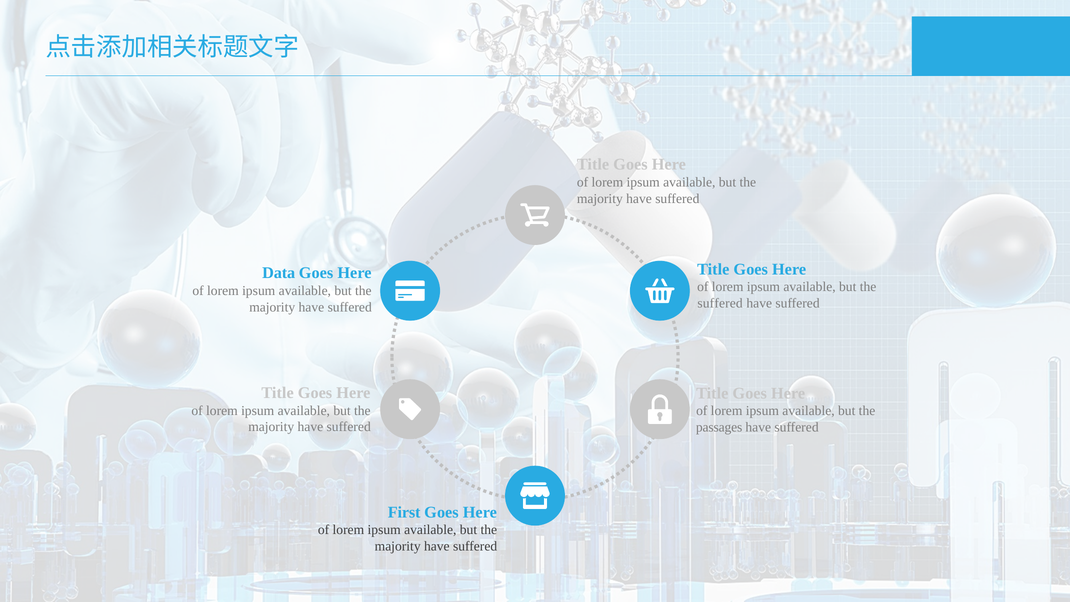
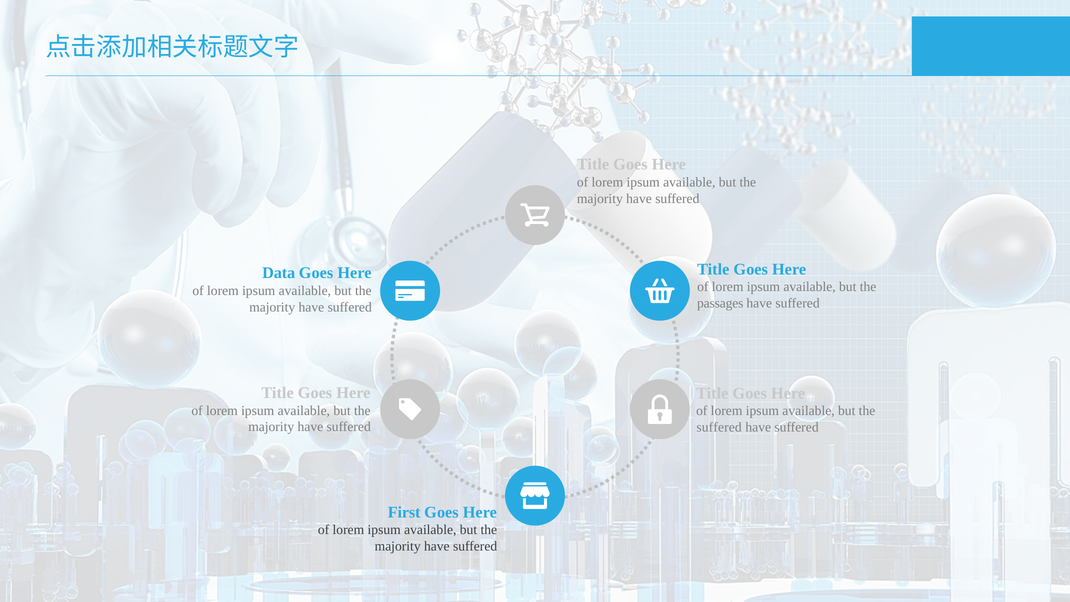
suffered: suffered -> passages (720, 303)
passages: passages -> suffered (719, 427)
